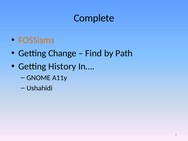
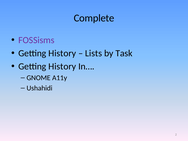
FOSSisms colour: orange -> purple (36, 40)
Change: Change -> History (62, 53)
Find: Find -> Lists (94, 53)
Path: Path -> Task (124, 53)
